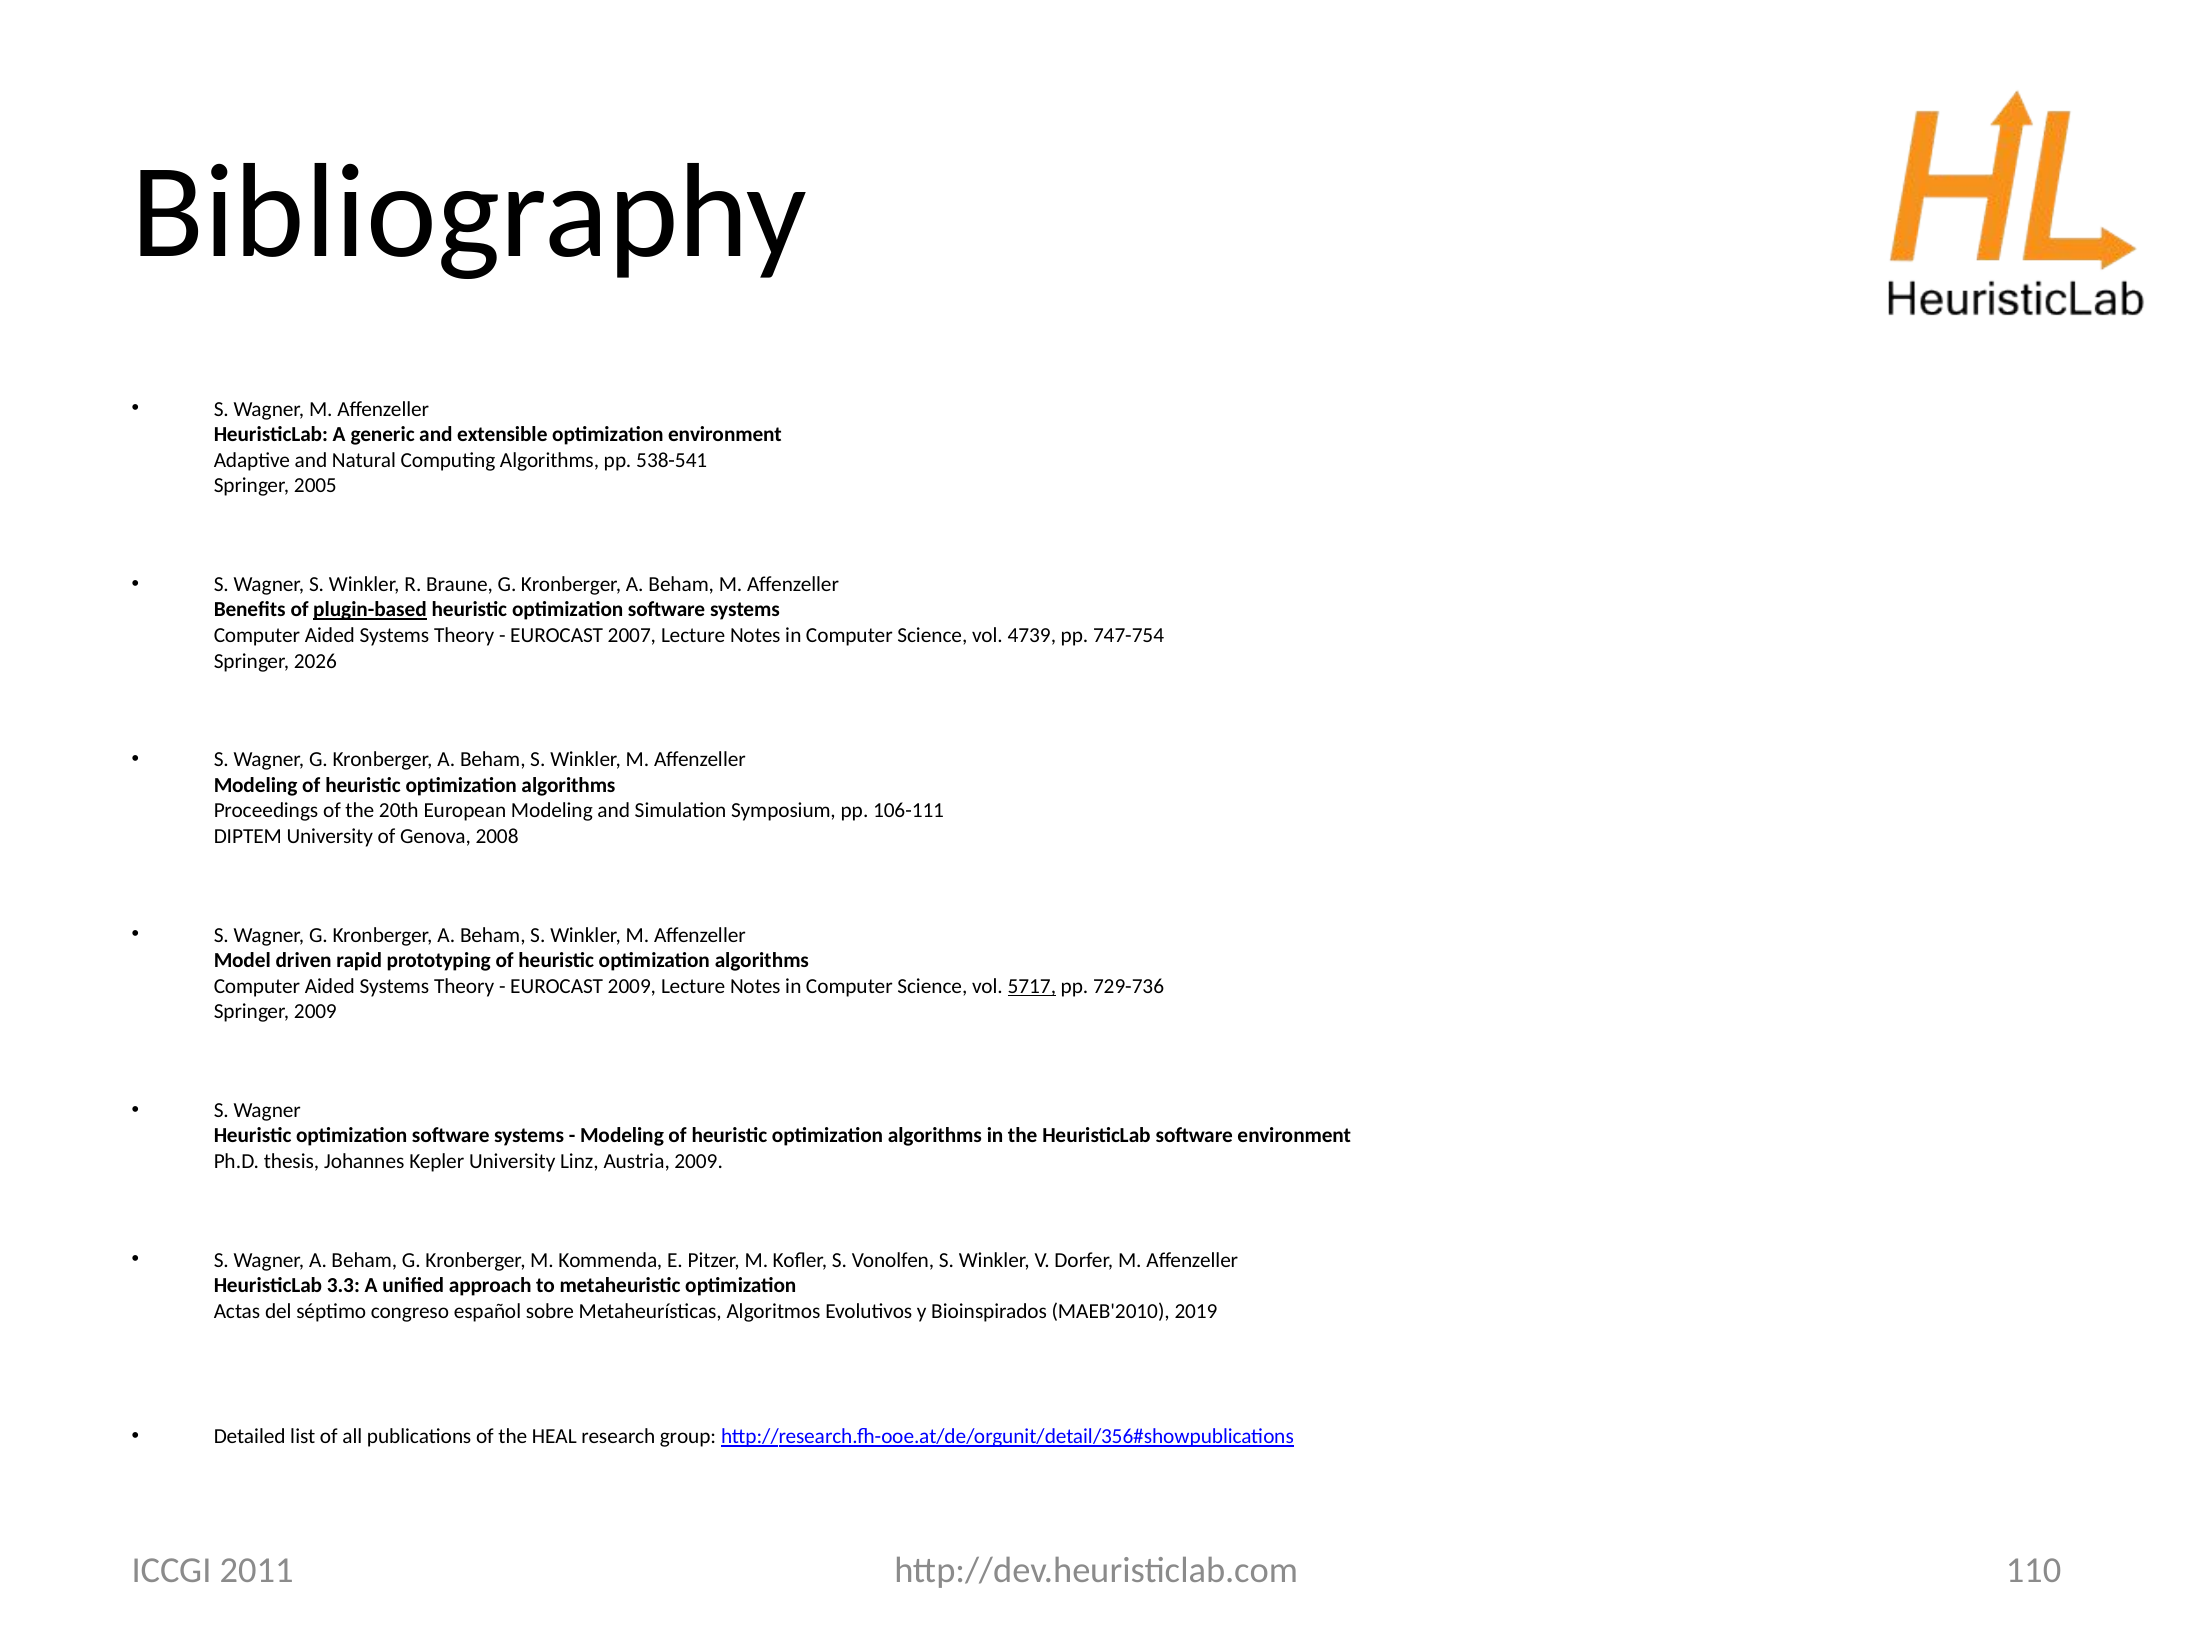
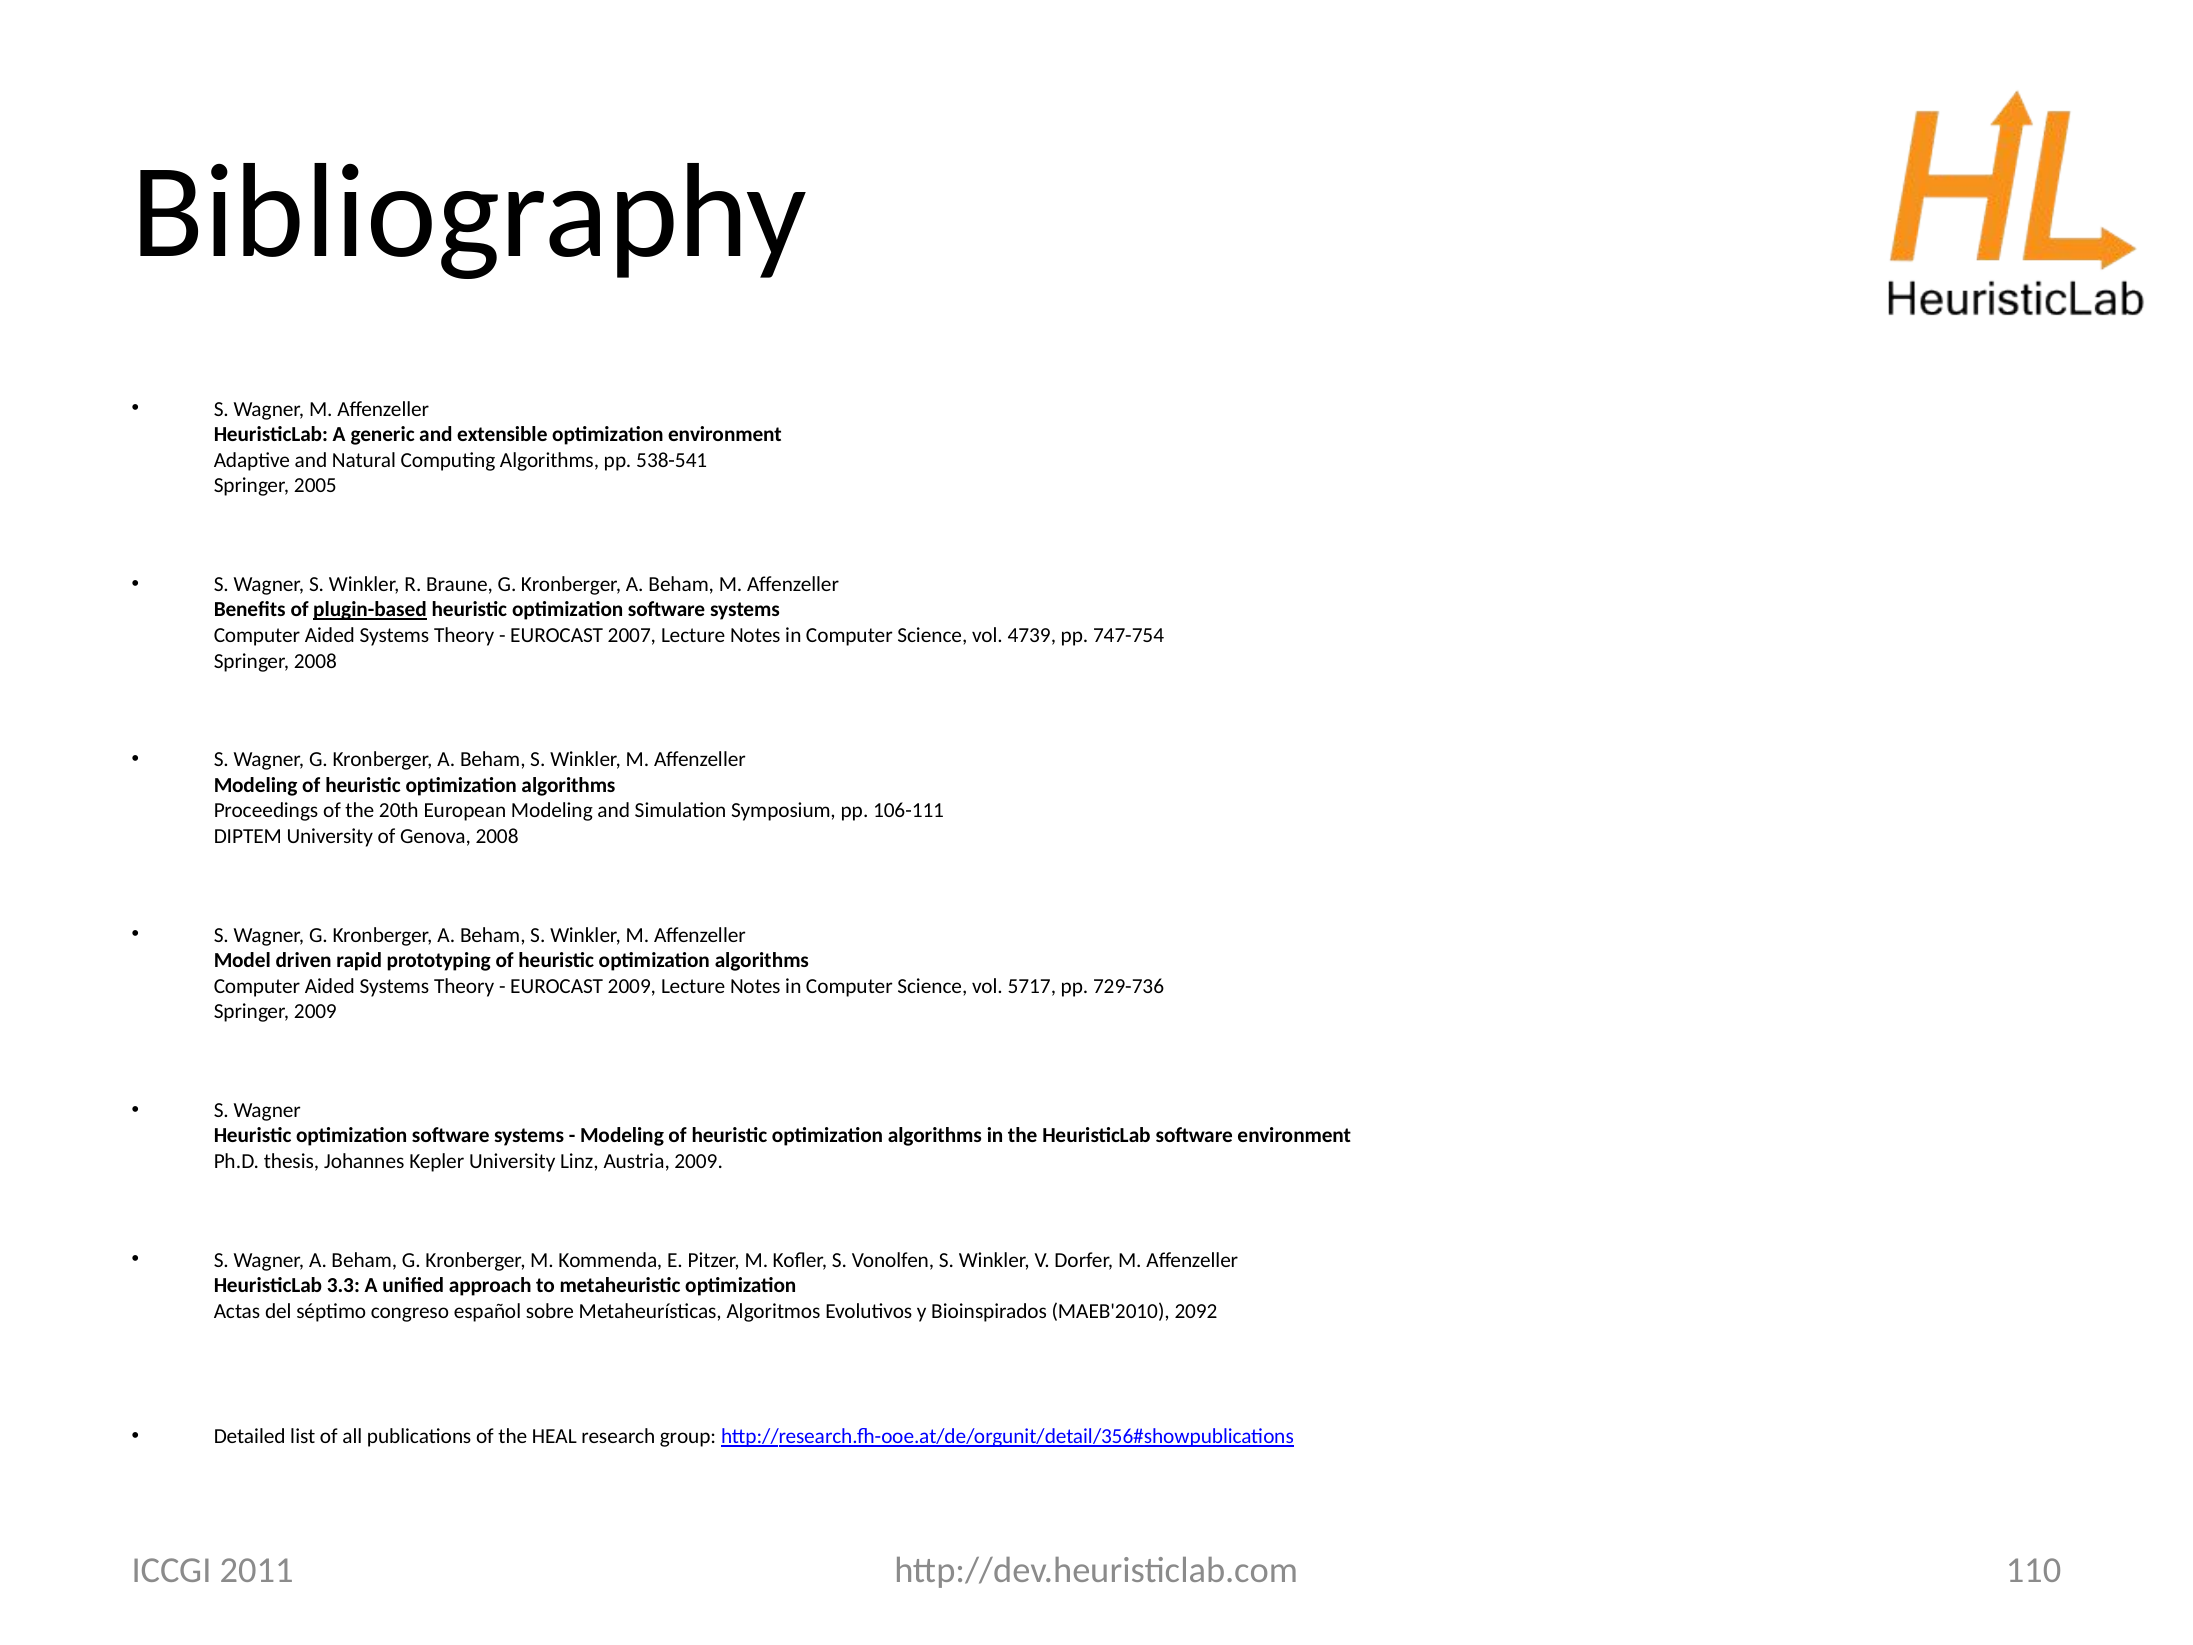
Springer 2026: 2026 -> 2008 (315, 661)
5717 underline: present -> none (1032, 986)
2019: 2019 -> 2092 (1196, 1311)
